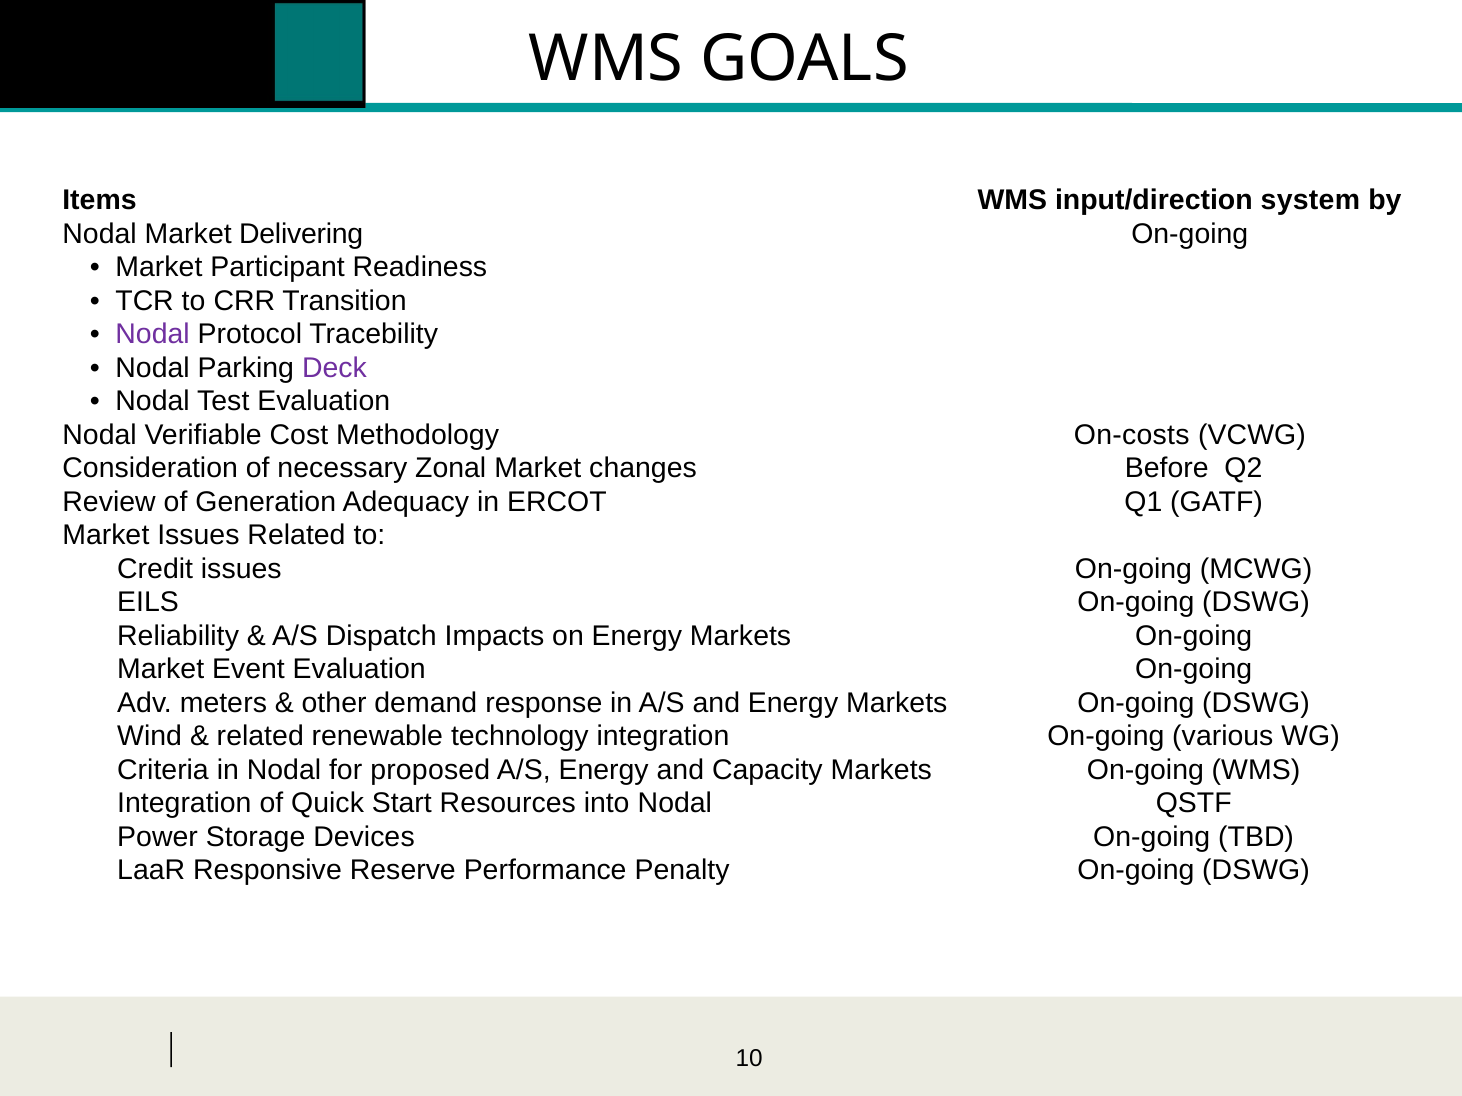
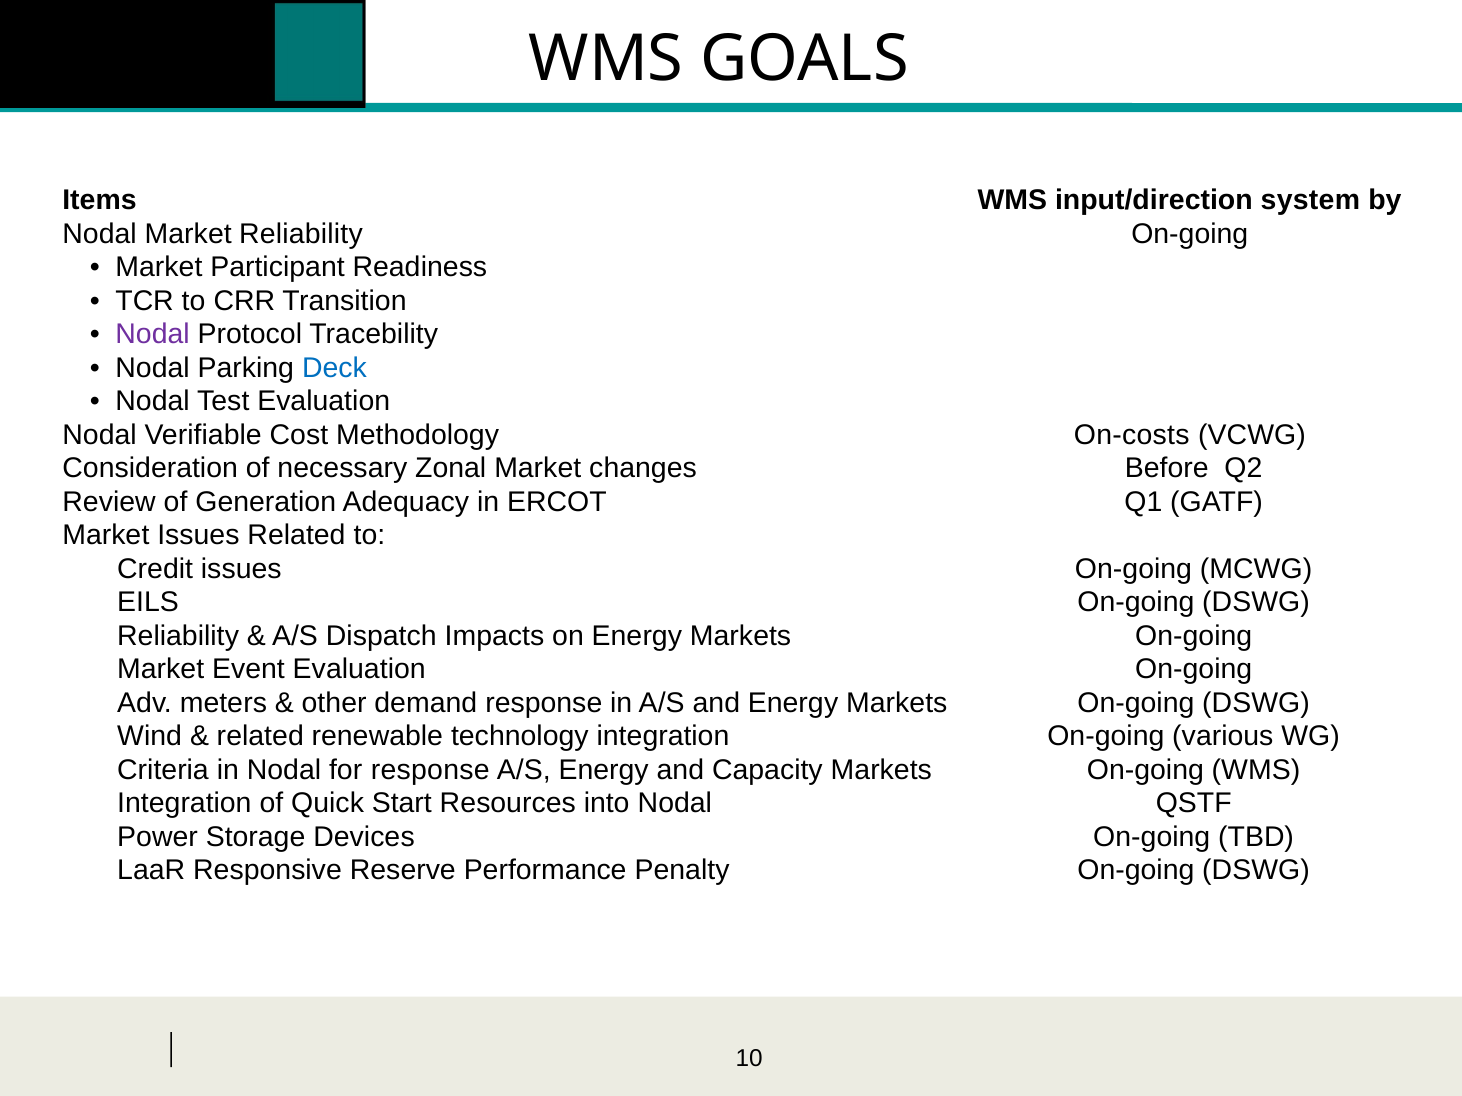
Market Delivering: Delivering -> Reliability (301, 234)
Deck colour: purple -> blue (335, 368)
for proposed: proposed -> response (430, 770)
